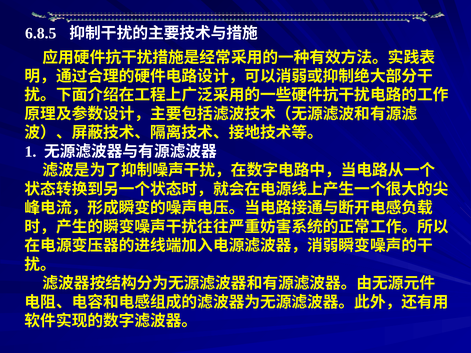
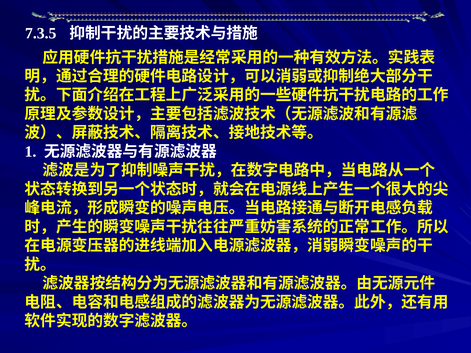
6.8.5: 6.8.5 -> 7.3.5 (41, 33)
